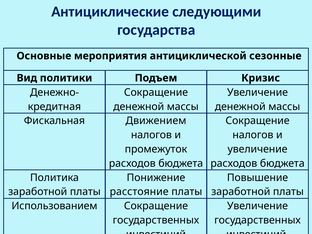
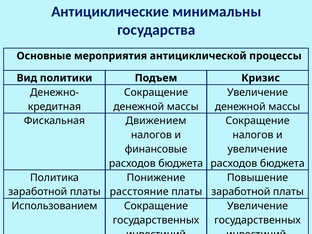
следующими: следующими -> минимальны (217, 12)
сезонные: сезонные -> процессы (275, 56)
промежуток: промежуток -> финансовые (156, 149)
